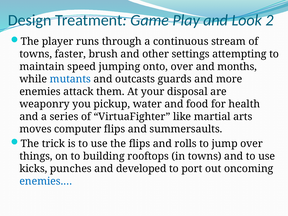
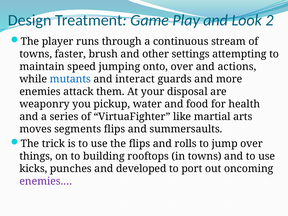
months: months -> actions (237, 67)
outcasts: outcasts -> interact (135, 79)
computer: computer -> segments (78, 129)
enemies.… colour: blue -> purple (46, 181)
